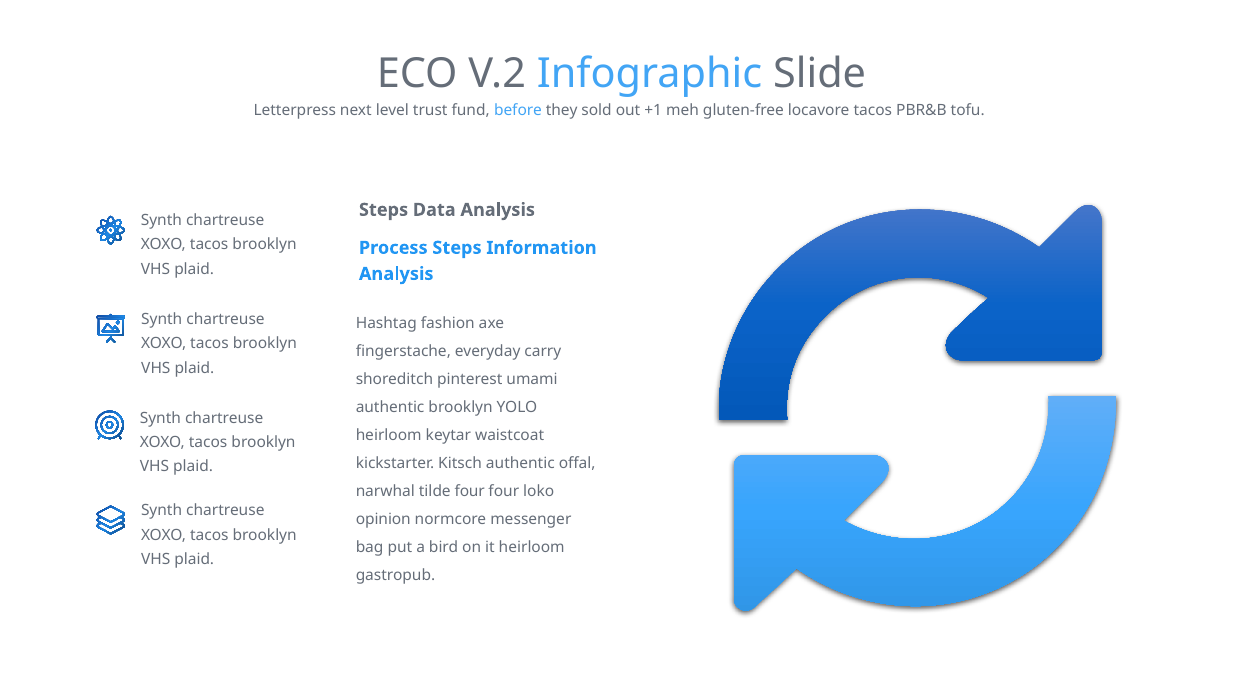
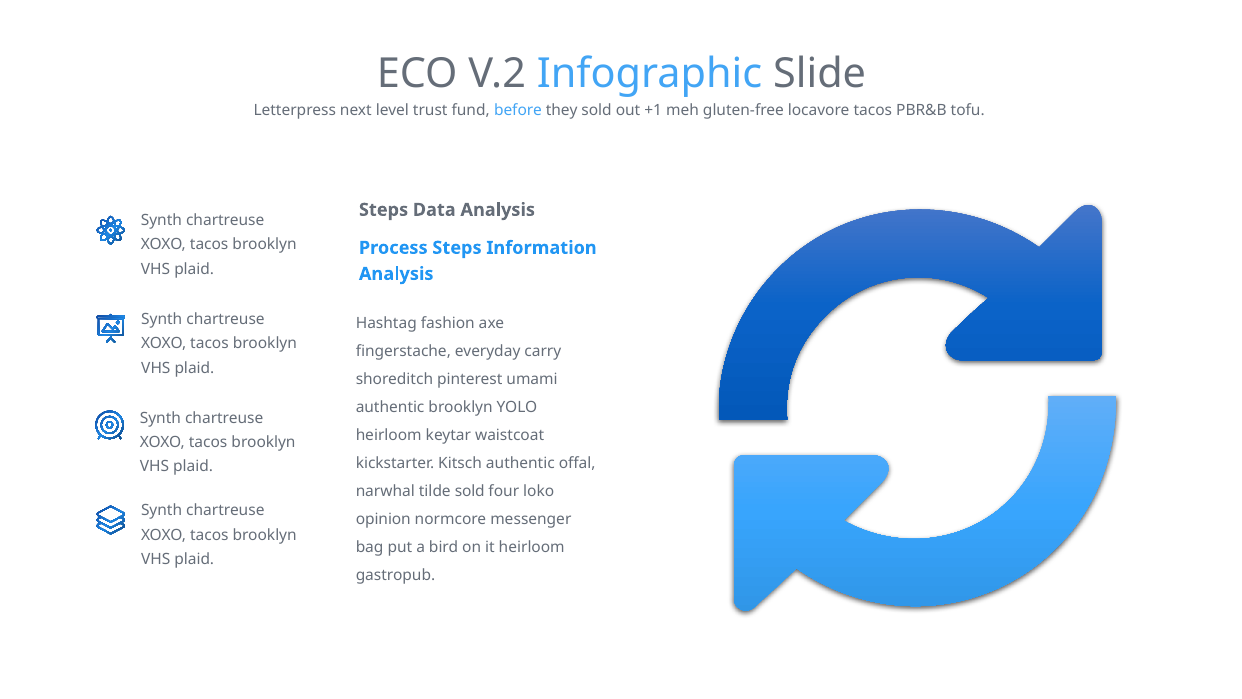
tilde four: four -> sold (470, 491)
